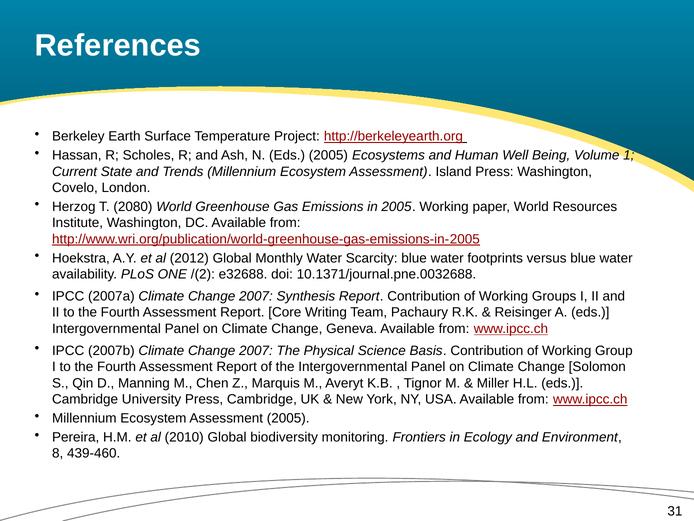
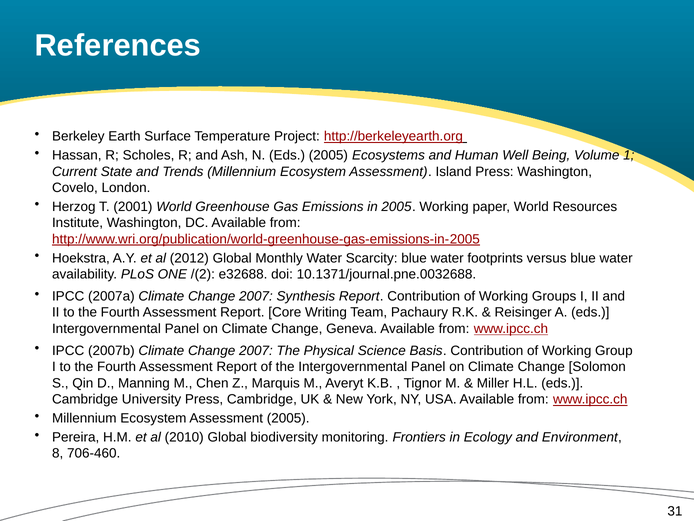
2080: 2080 -> 2001 (133, 207)
439-460: 439-460 -> 706-460 (94, 453)
